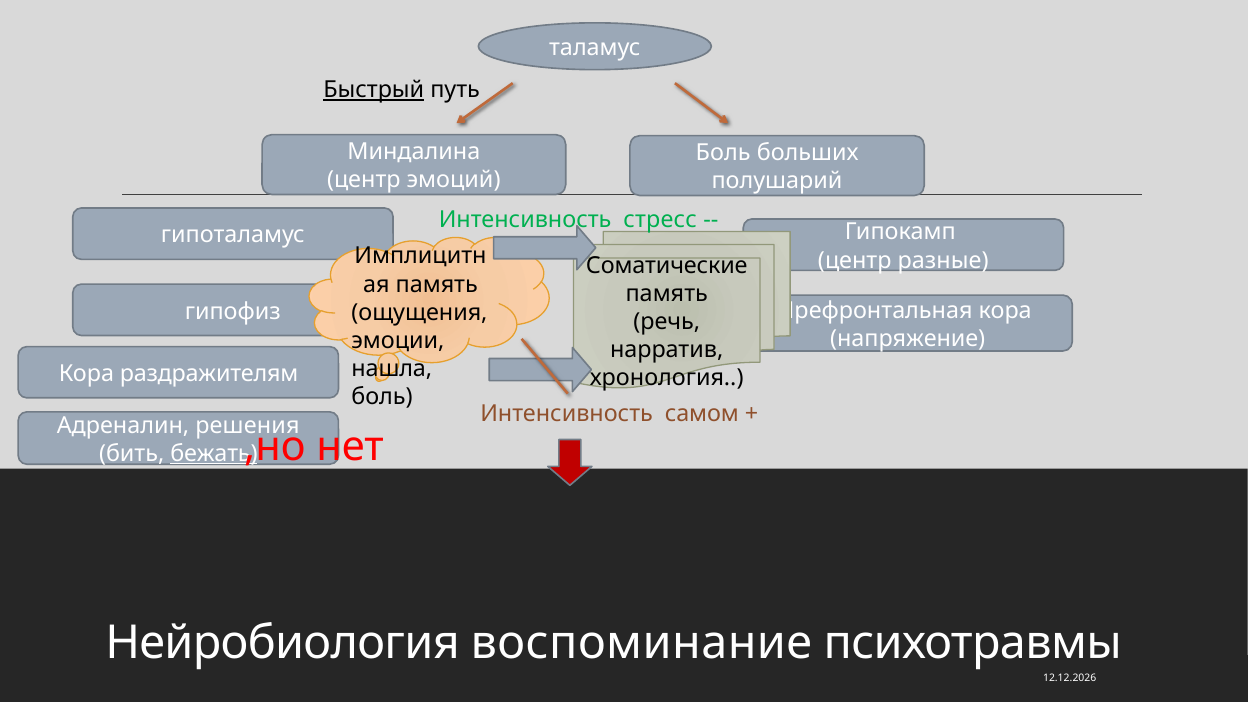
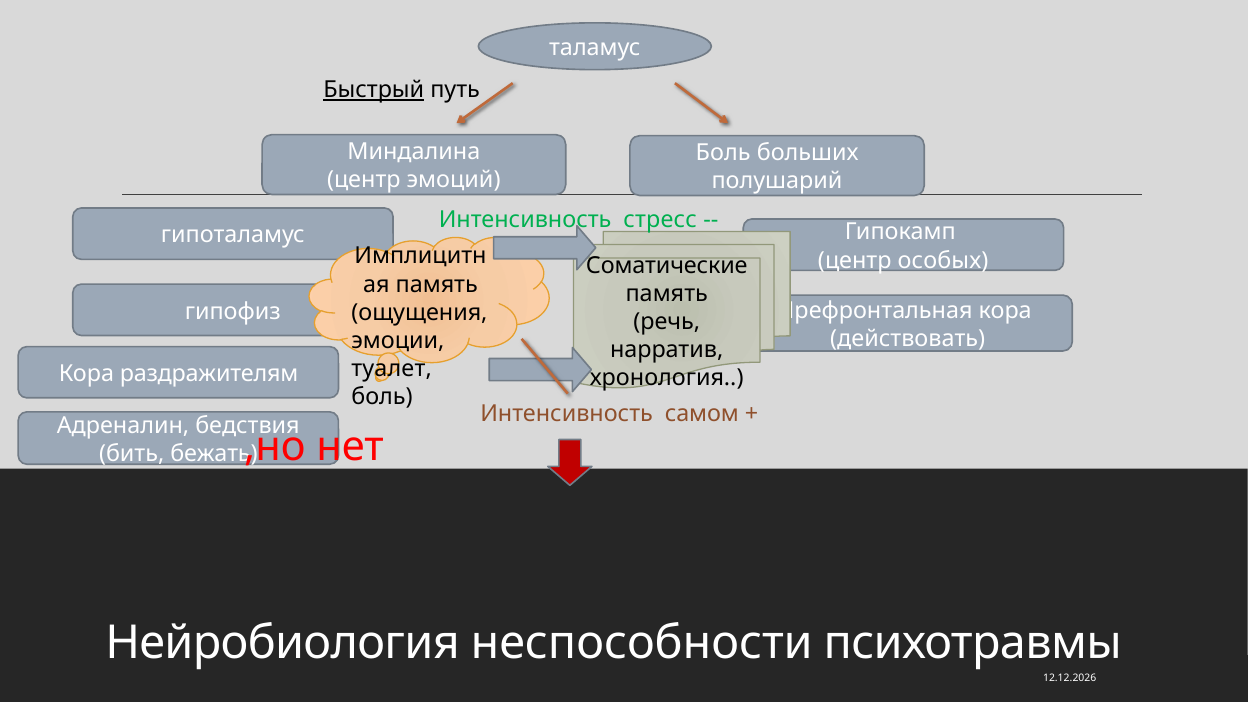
разные: разные -> особых (943, 260)
напряжение: напряжение -> действовать (908, 339)
нашла: нашла -> туалет (392, 369)
решения: решения -> бедствия (248, 426)
бежать underline: present -> none (214, 454)
воспоминание: воспоминание -> неспособности (642, 643)
